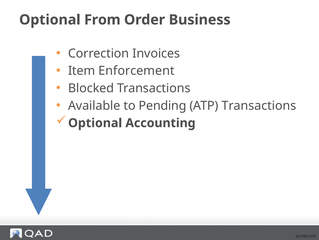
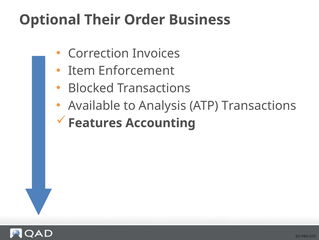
From: From -> Their (102, 20)
Pending: Pending -> Analysis (162, 105)
Optional: Optional -> Features (95, 123)
